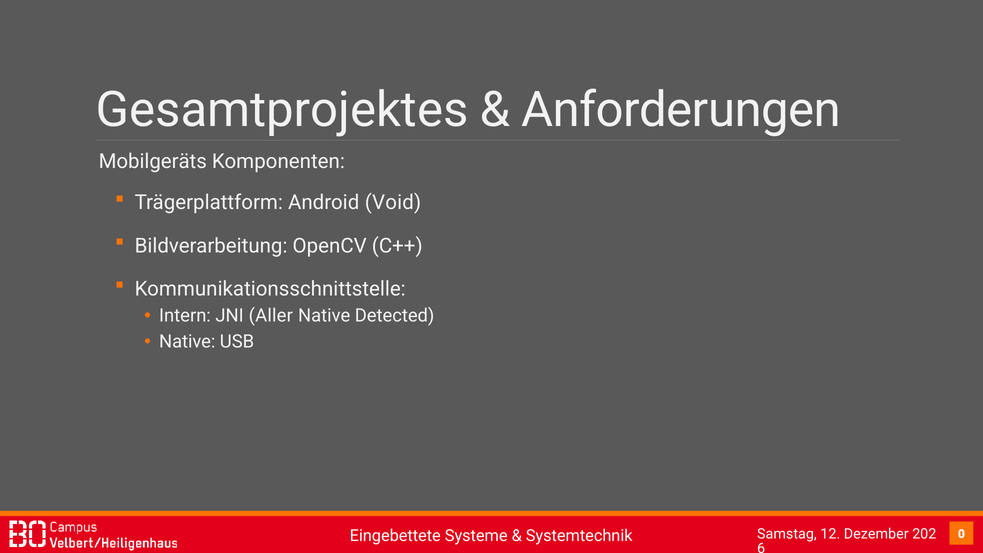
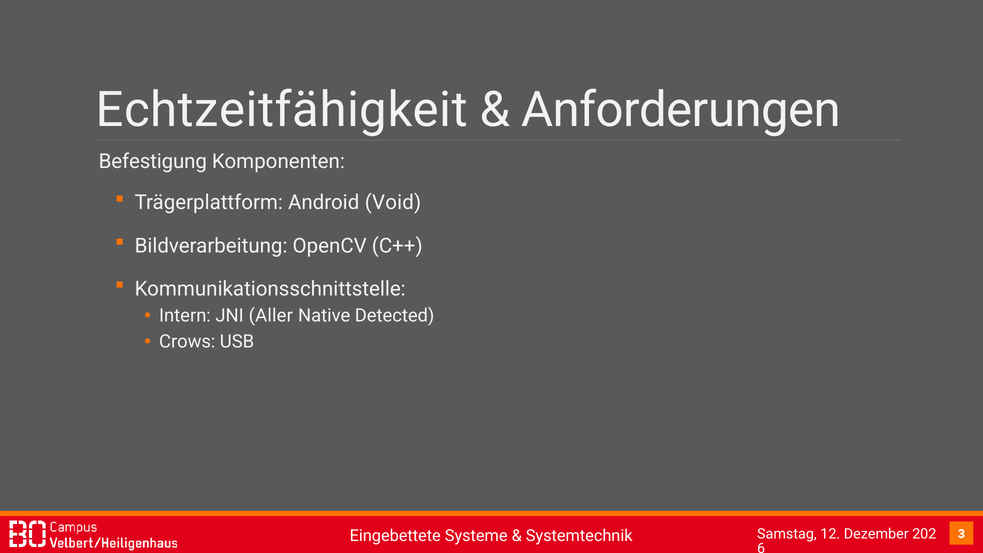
Gesamtprojektes: Gesamtprojektes -> Echtzeitfähigkeit (282, 110)
Mobilgeräts: Mobilgeräts -> Befestigung (153, 162)
Native: Native -> Crows (187, 342)
0: 0 -> 3 (961, 534)
